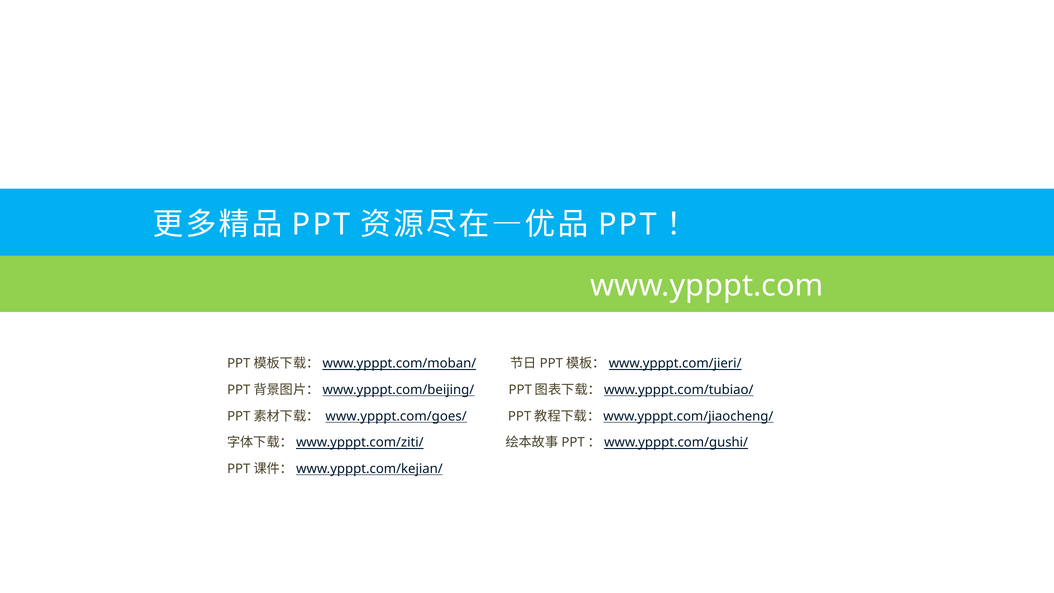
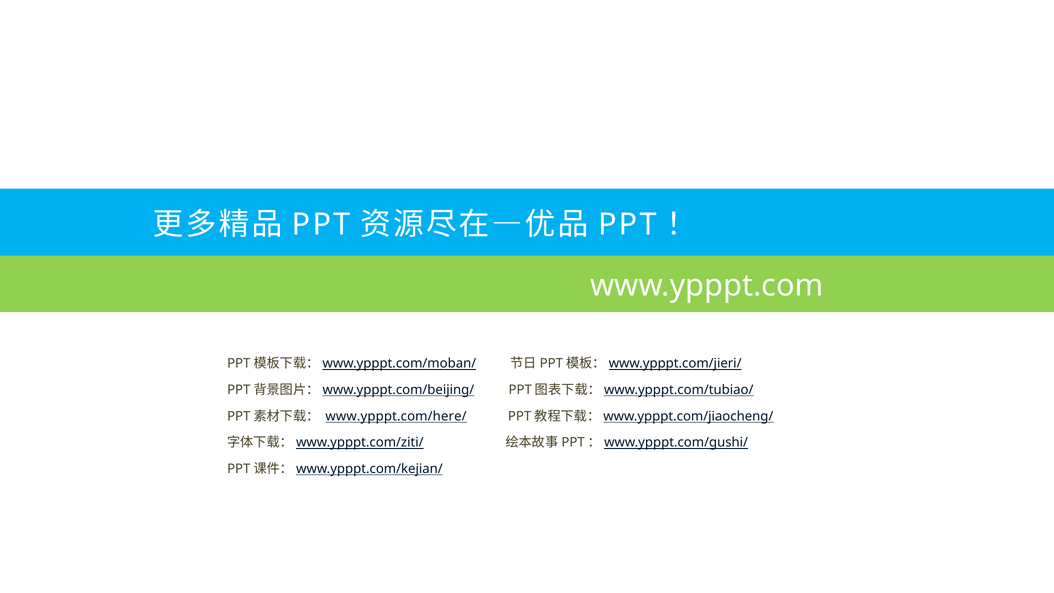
www.ypppt.com/goes/: www.ypppt.com/goes/ -> www.ypppt.com/here/ (396, 416)
